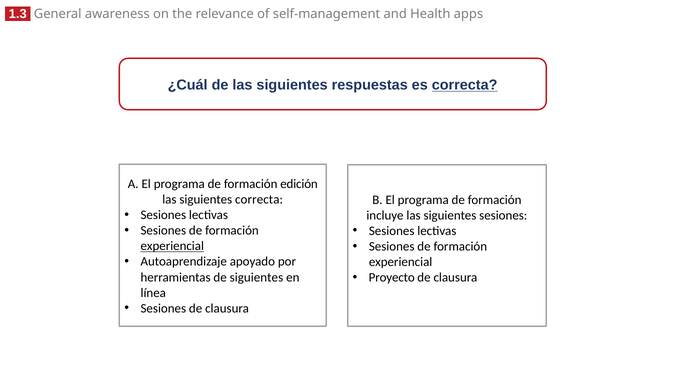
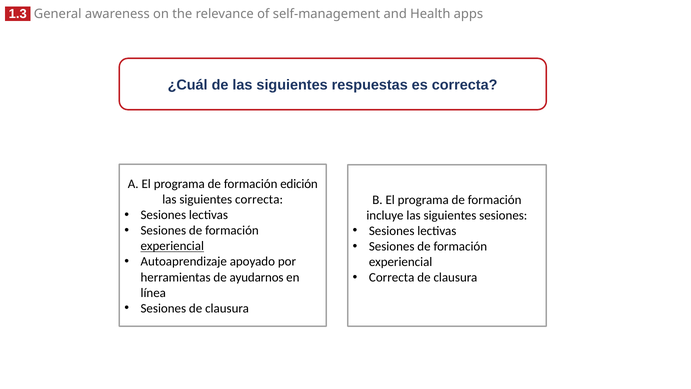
correcta underline: present -> none (465, 85)
Proyecto: Proyecto -> Correcta (392, 277)
de siguientes: siguientes -> ayudarnos (257, 277)
